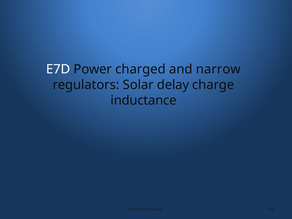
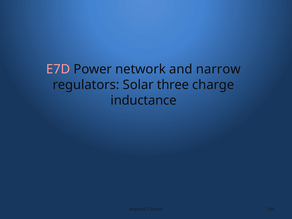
E7D colour: white -> pink (58, 69)
charged: charged -> network (141, 69)
delay: delay -> three (173, 85)
